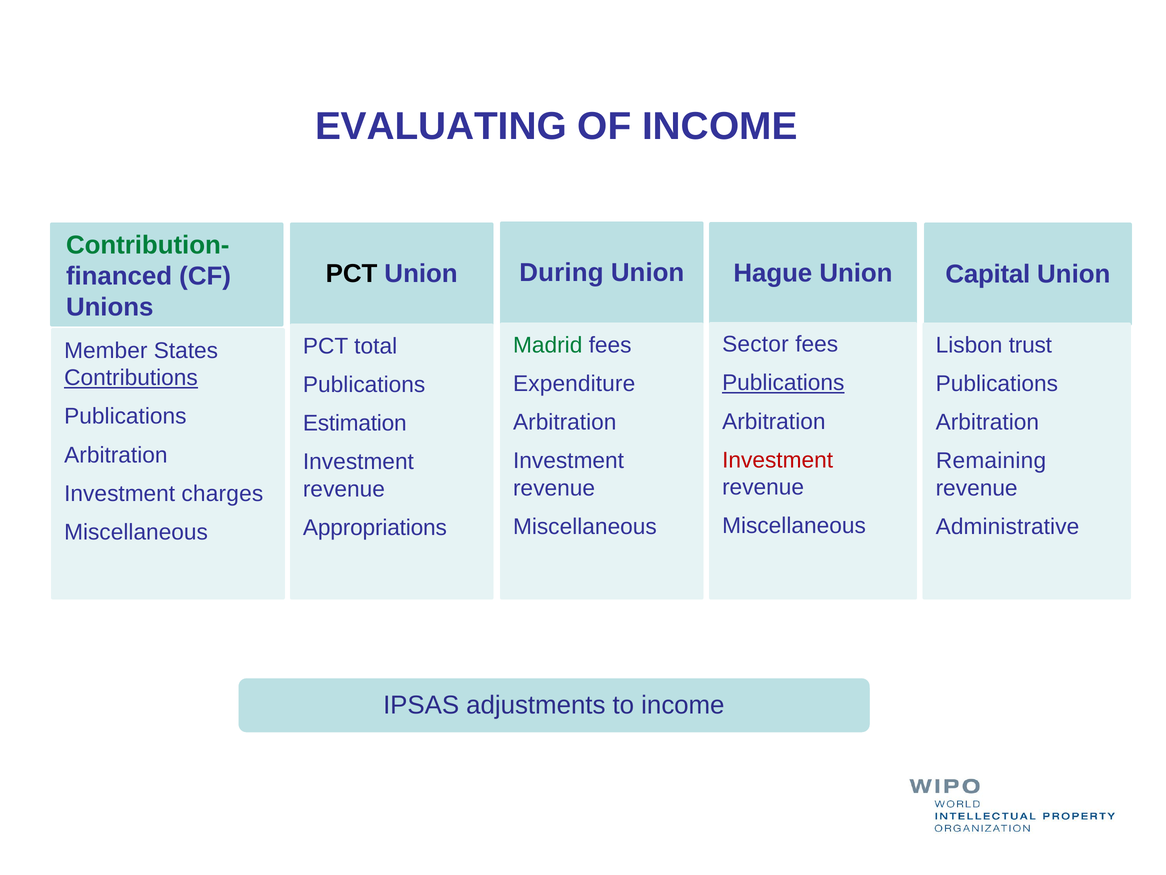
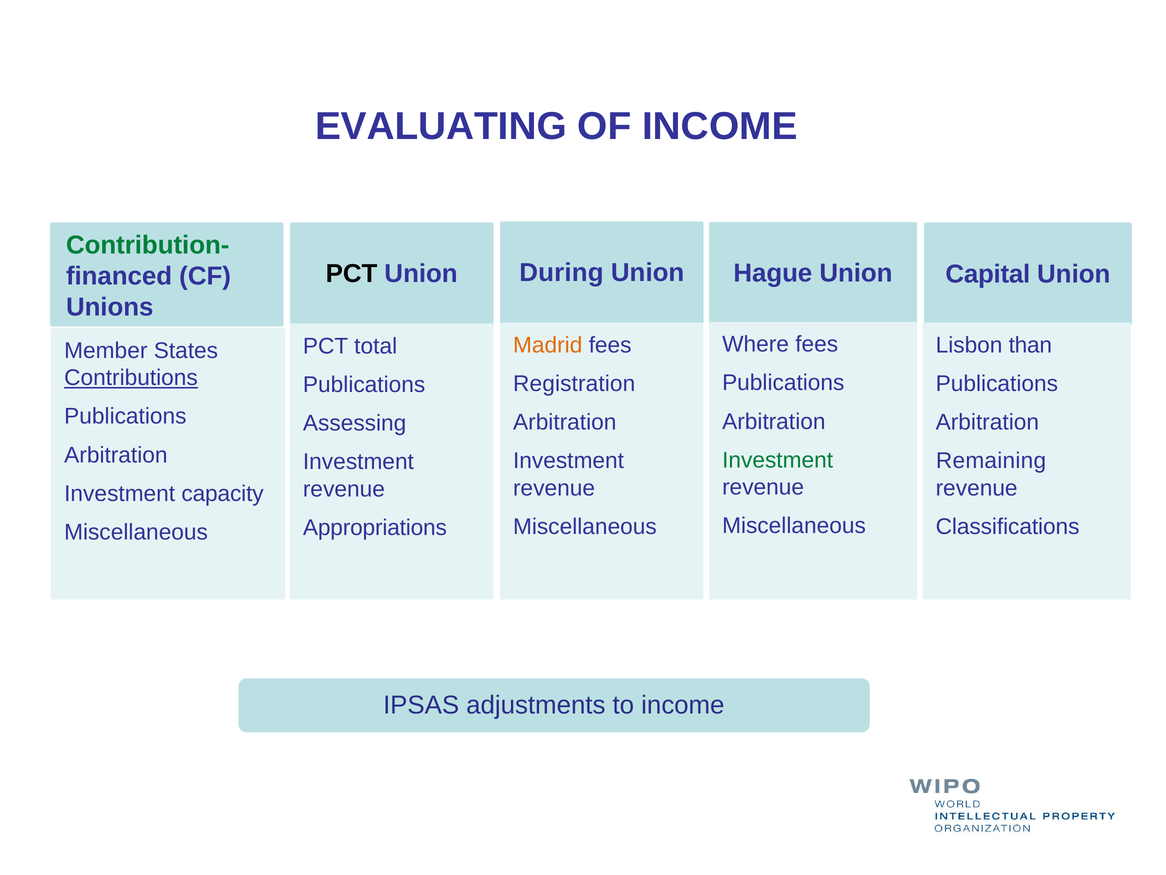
Sector: Sector -> Where (756, 344)
Madrid colour: green -> orange (548, 345)
trust: trust -> than (1030, 345)
Publications underline: present -> none (783, 383)
Expenditure: Expenditure -> Registration (574, 383)
Estimation: Estimation -> Assessing (355, 423)
Investment colour: red -> green (778, 460)
charges: charges -> capacity (223, 493)
Administrative: Administrative -> Classifications (1008, 526)
